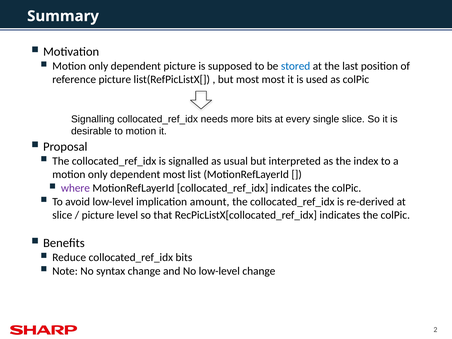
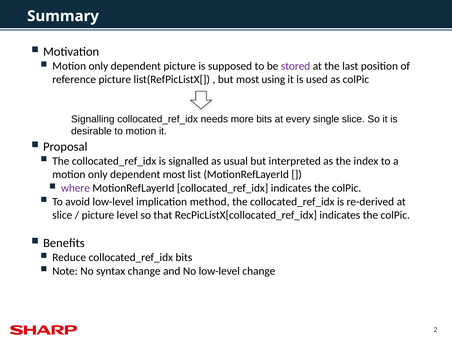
stored colour: blue -> purple (296, 66)
most most: most -> using (273, 80)
amount: amount -> method (210, 202)
